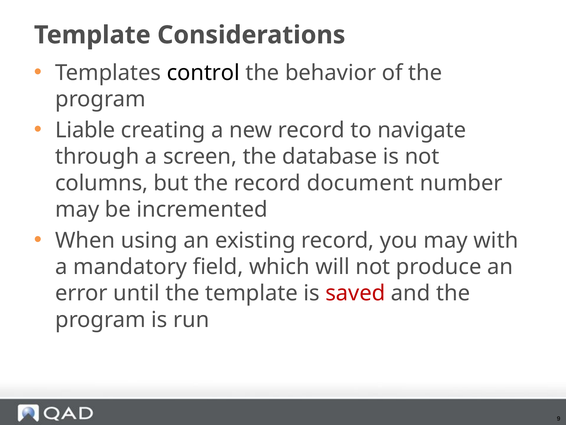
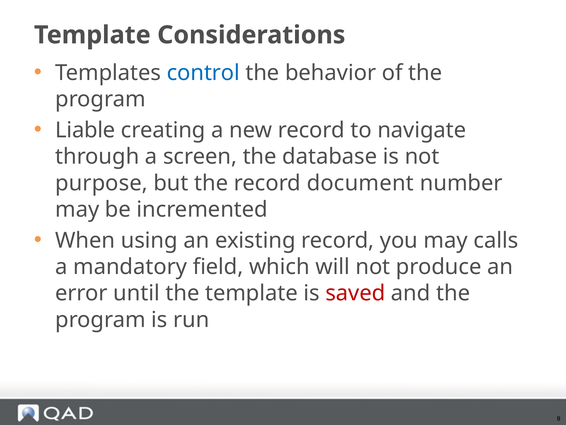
control colour: black -> blue (203, 73)
columns: columns -> purpose (101, 183)
with: with -> calls (496, 240)
